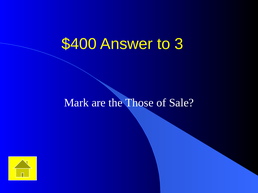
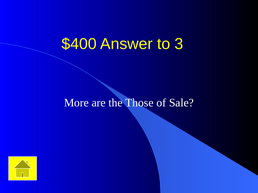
Mark: Mark -> More (76, 103)
